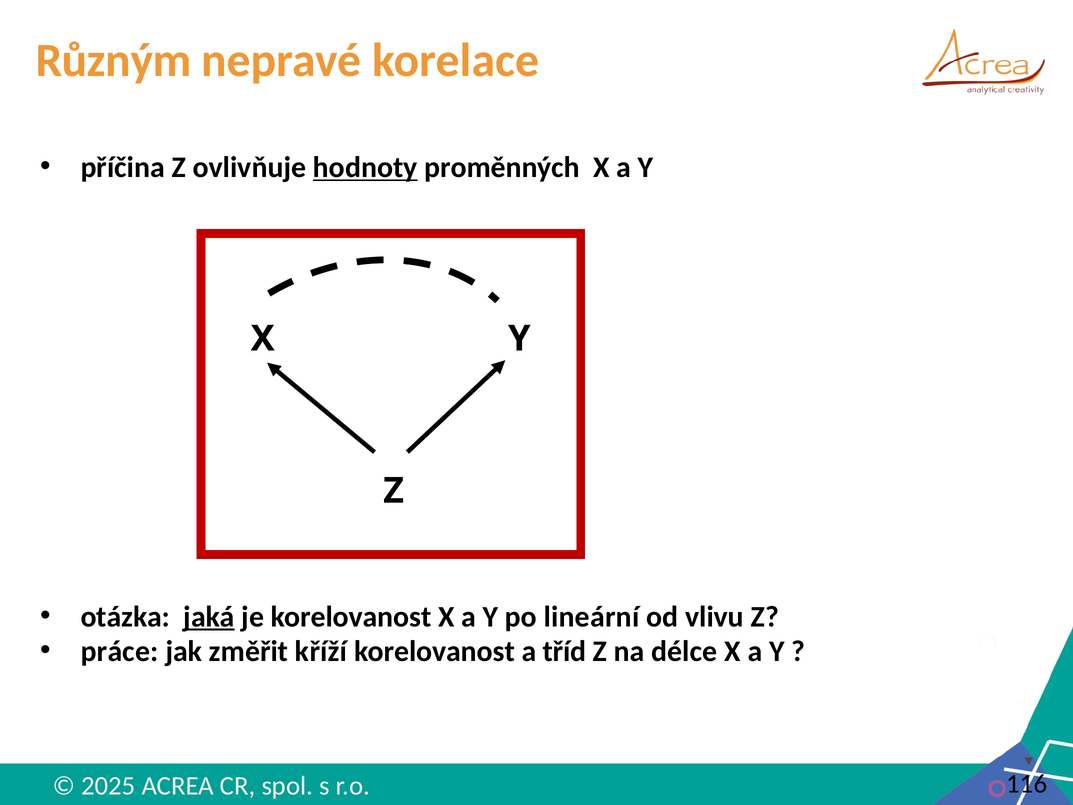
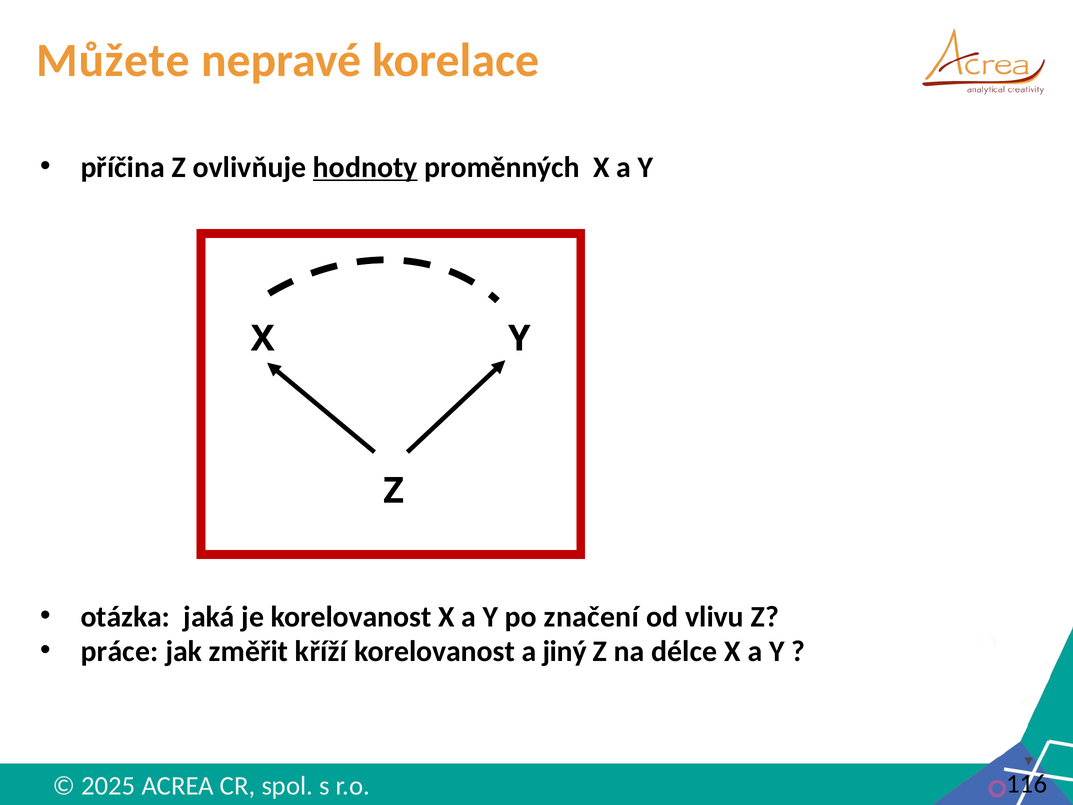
Různým: Různým -> Můžete (113, 60)
jaká underline: present -> none (209, 617)
lineární: lineární -> značení (591, 617)
tříd: tříd -> jiný (565, 651)
